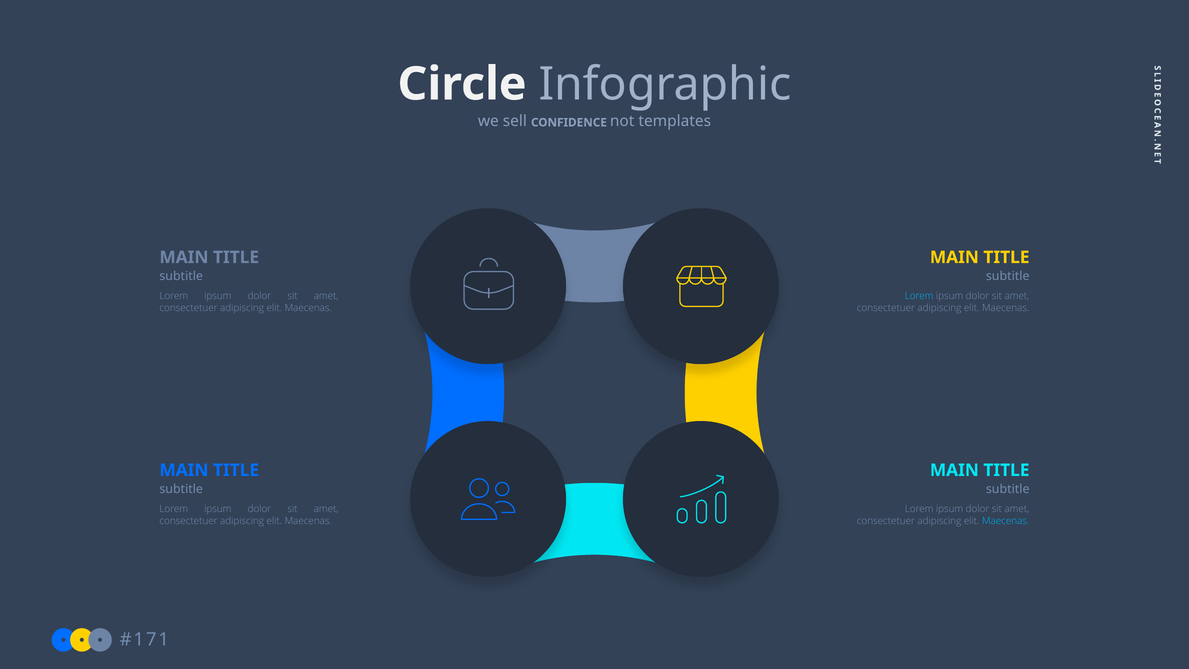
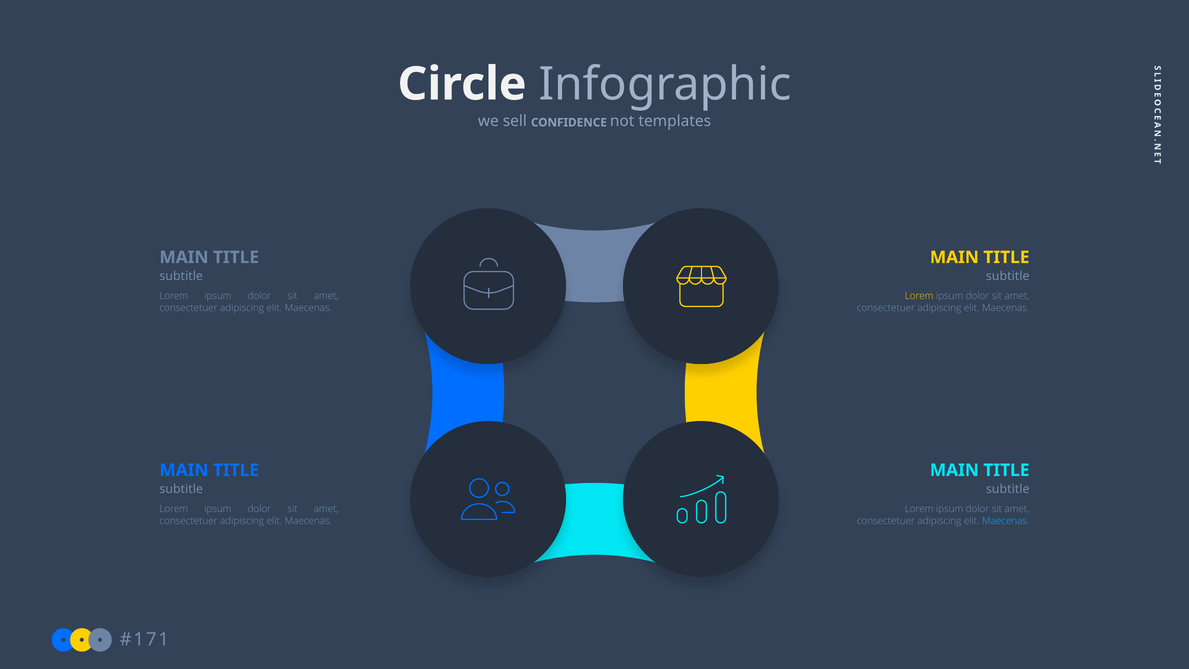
Lorem colour: light blue -> yellow (919, 296)
